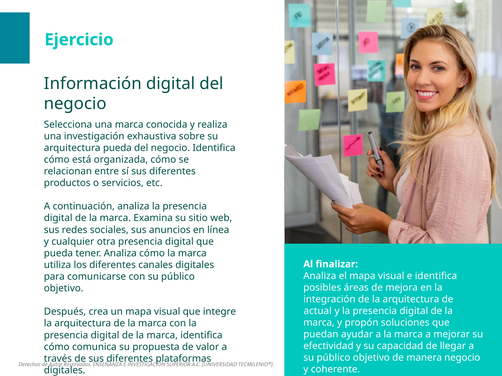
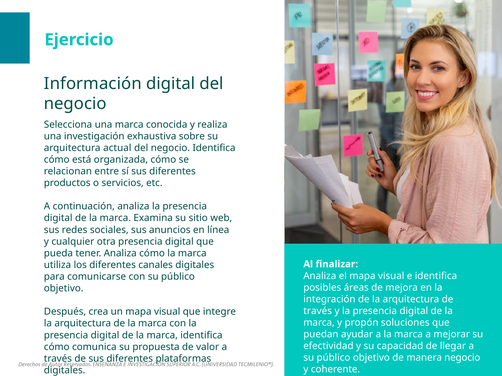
arquitectura pueda: pueda -> actual (117, 148)
actual: actual -> través (318, 311)
